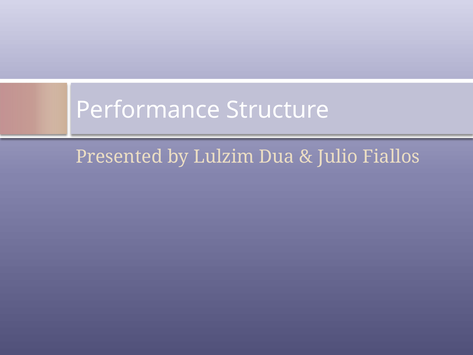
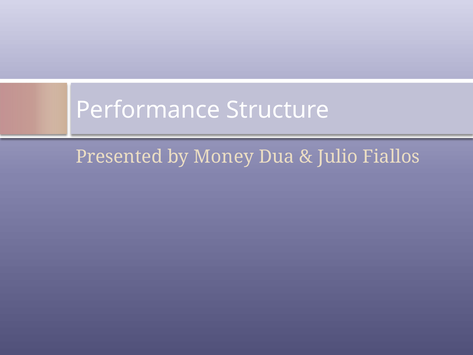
Lulzim: Lulzim -> Money (224, 157)
